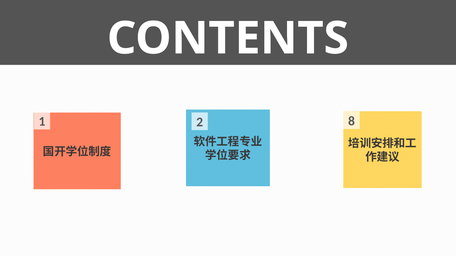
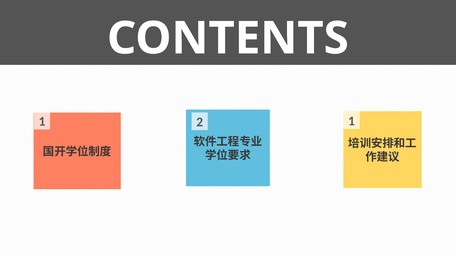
1 8: 8 -> 1 (352, 121)
